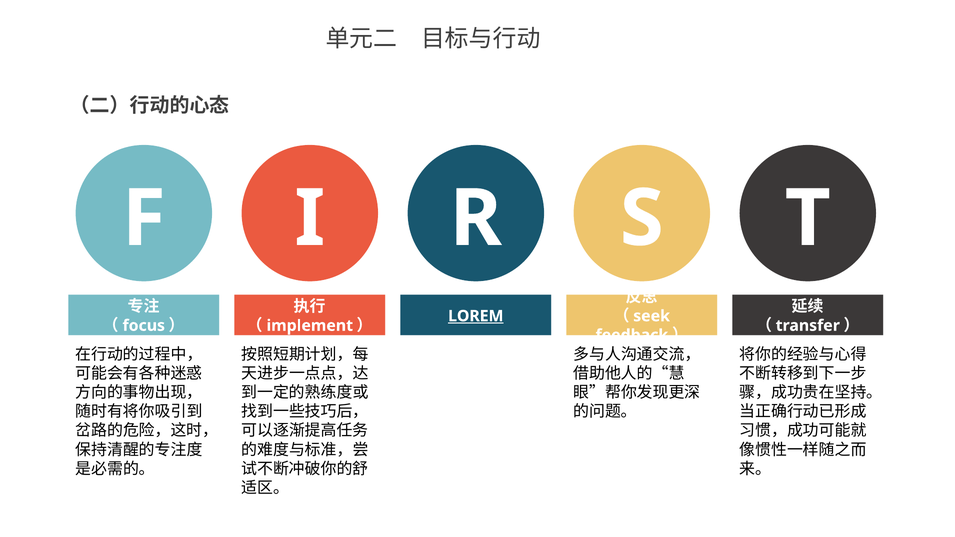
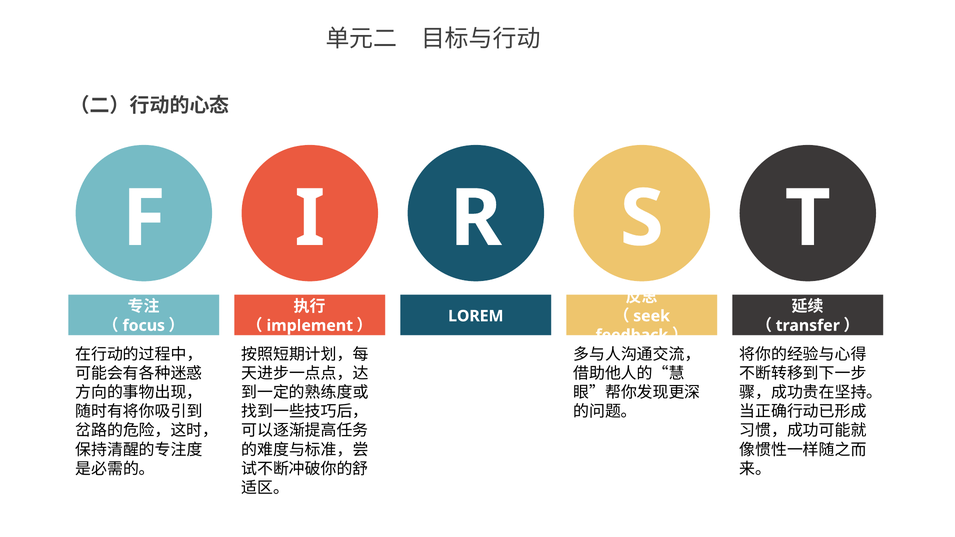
LOREM underline: present -> none (476, 316)
